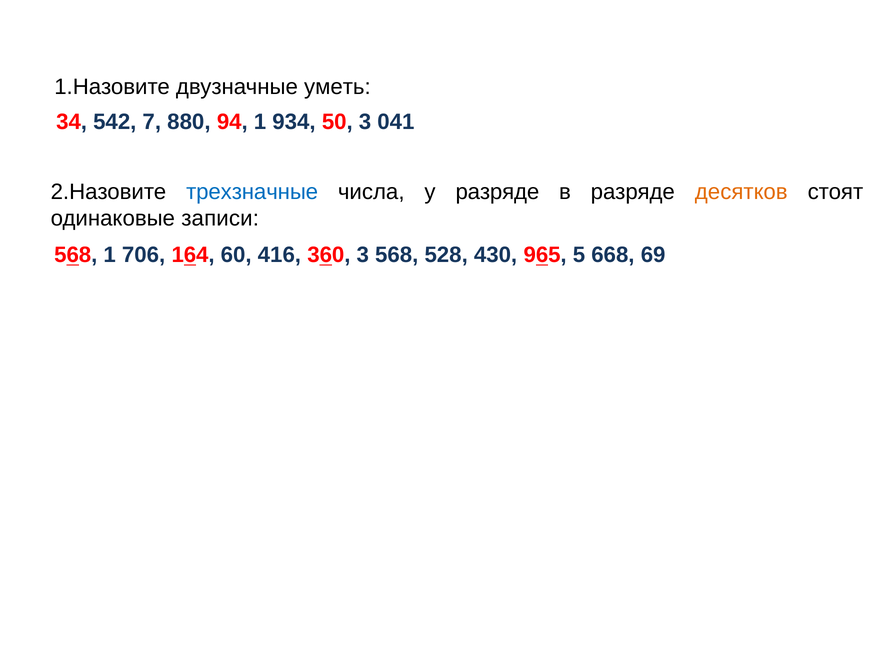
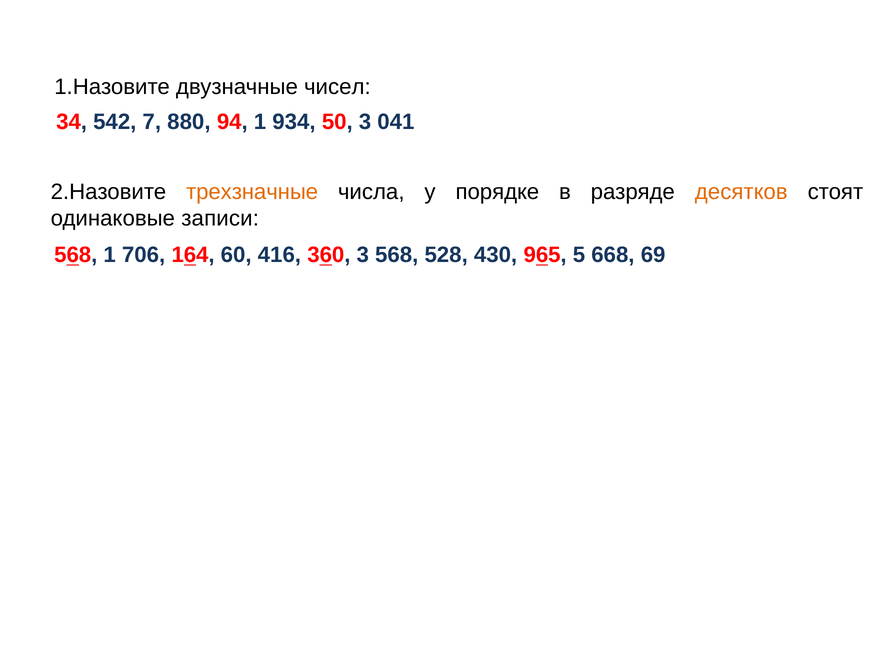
уметь: уметь -> чисел (337, 87)
трехзначные colour: blue -> orange (252, 192)
у разряде: разряде -> порядке (497, 192)
